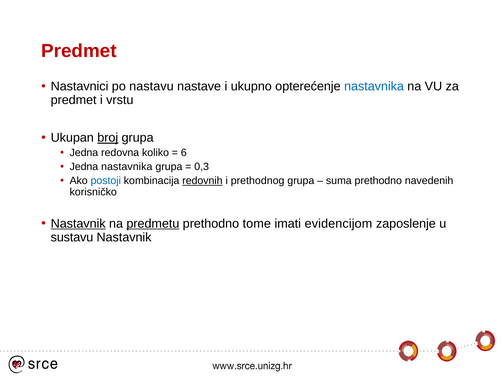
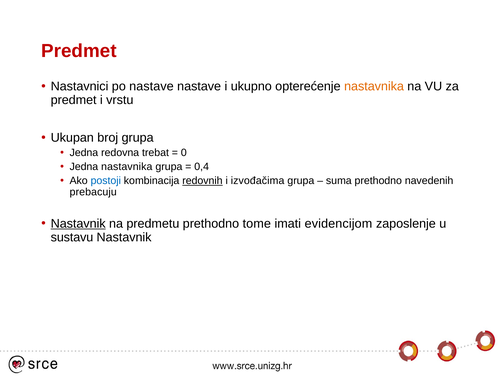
po nastavu: nastavu -> nastave (151, 86)
nastavnika colour: blue -> orange (374, 86)
broj underline: present -> none (108, 137)
koliko: koliko -> trebat (156, 153)
6: 6 -> 0 (184, 153)
0,3: 0,3 -> 0,4 (202, 166)
prethodnog: prethodnog -> izvođačima (258, 180)
korisničko: korisničko -> prebacuju (93, 192)
predmetu underline: present -> none (153, 223)
